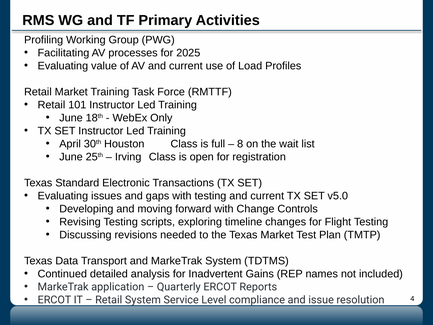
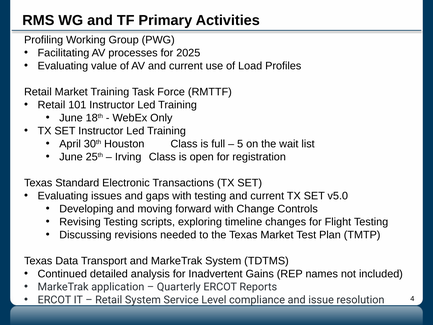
8: 8 -> 5 (240, 144)
